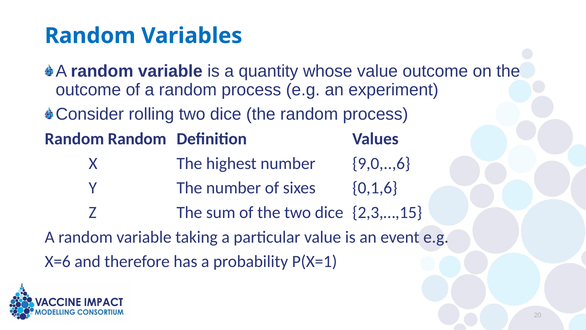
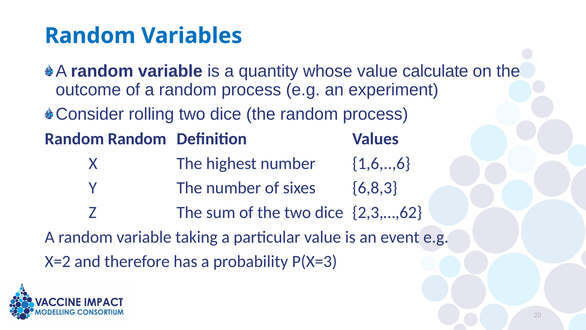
value outcome: outcome -> calculate (435, 71)
9,0,..,6: 9,0,..,6 -> 1,6,..,6 (381, 163)
0,1,6: 0,1,6 -> 6,8,3 (375, 188)
2,3,…,15: 2,3,…,15 -> 2,3,…,62 (387, 212)
X=6: X=6 -> X=2 (58, 261)
P(X=1: P(X=1 -> P(X=3 (315, 261)
